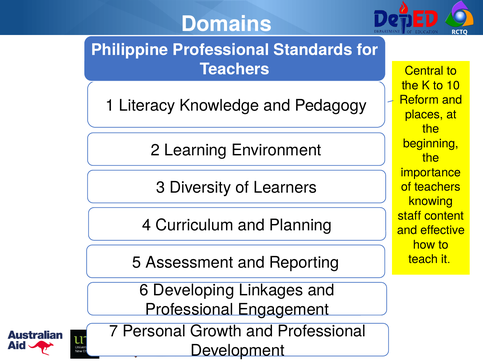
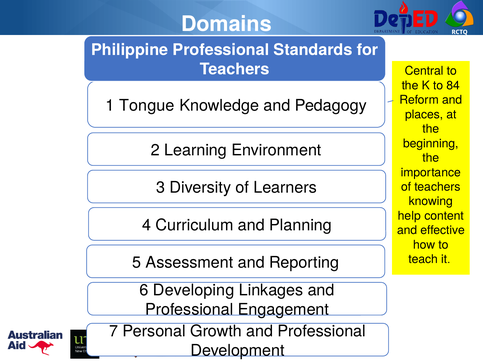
10: 10 -> 84 (453, 86)
Literacy: Literacy -> Tongue (147, 106)
staff: staff -> help (409, 216)
